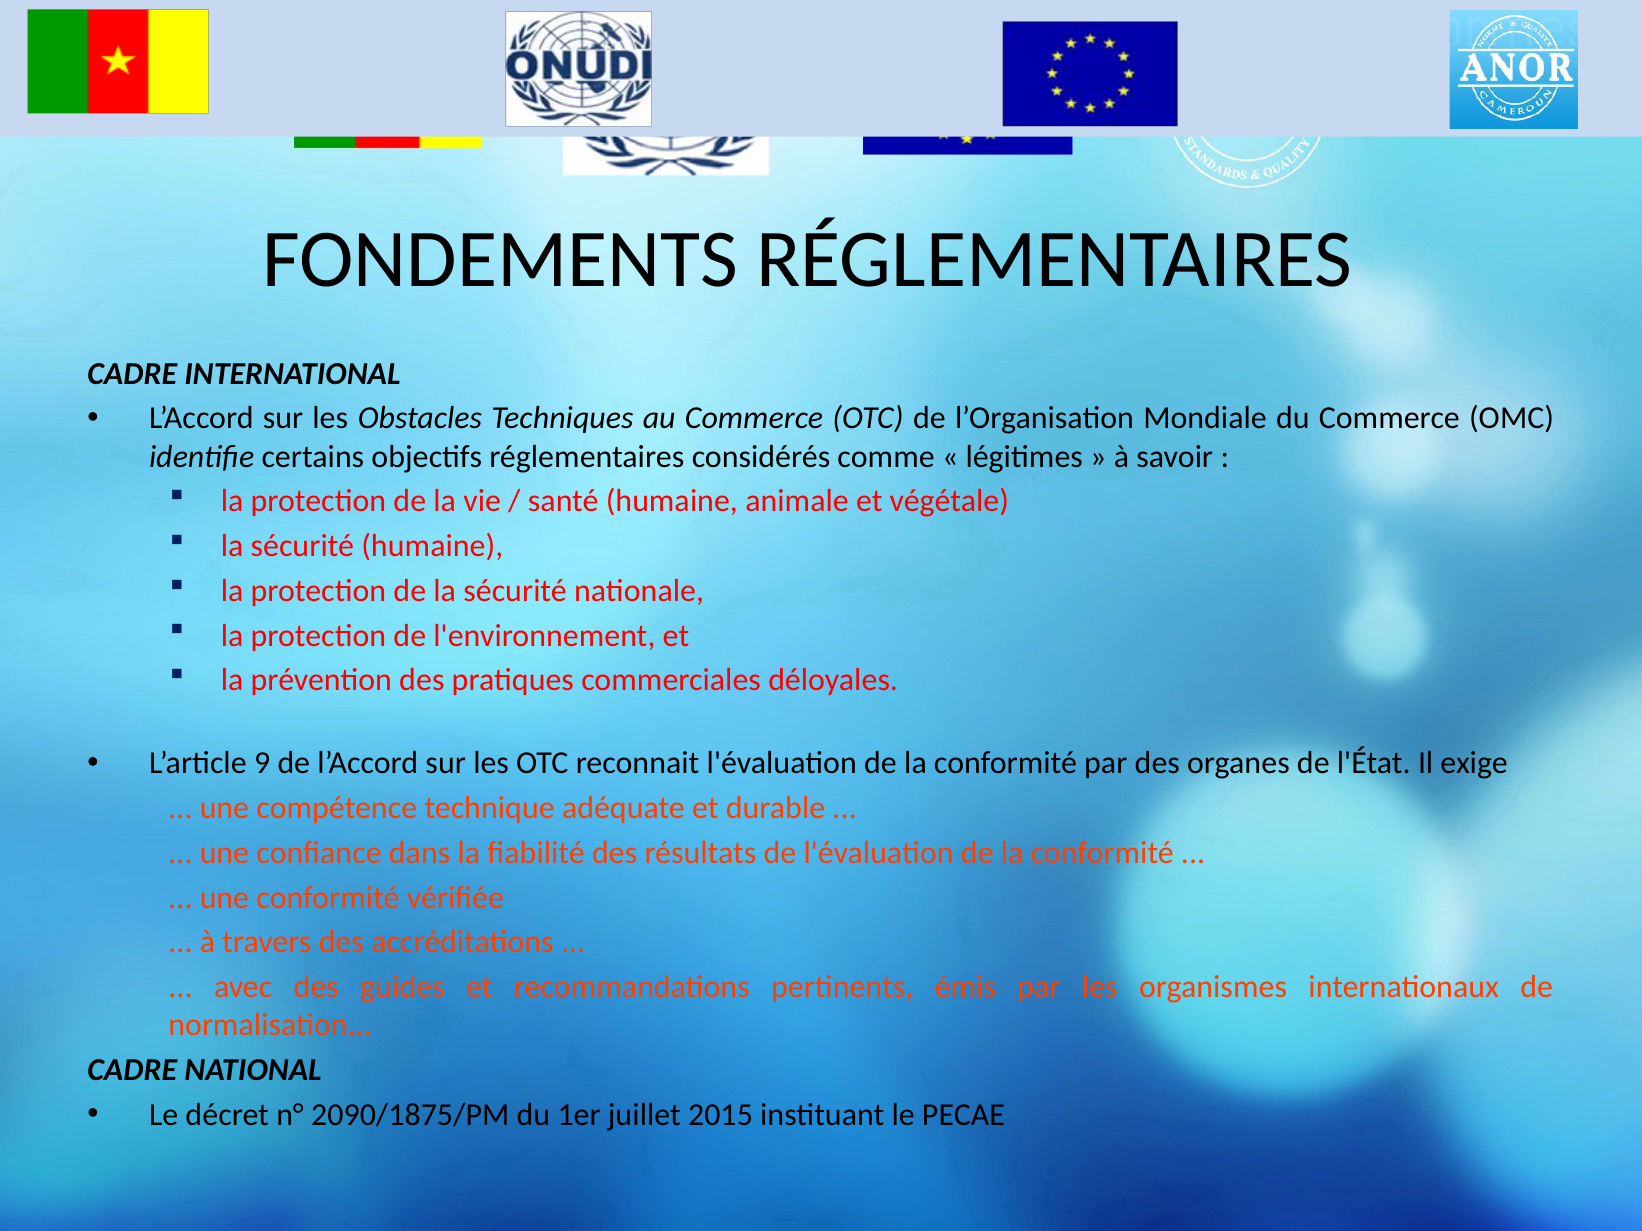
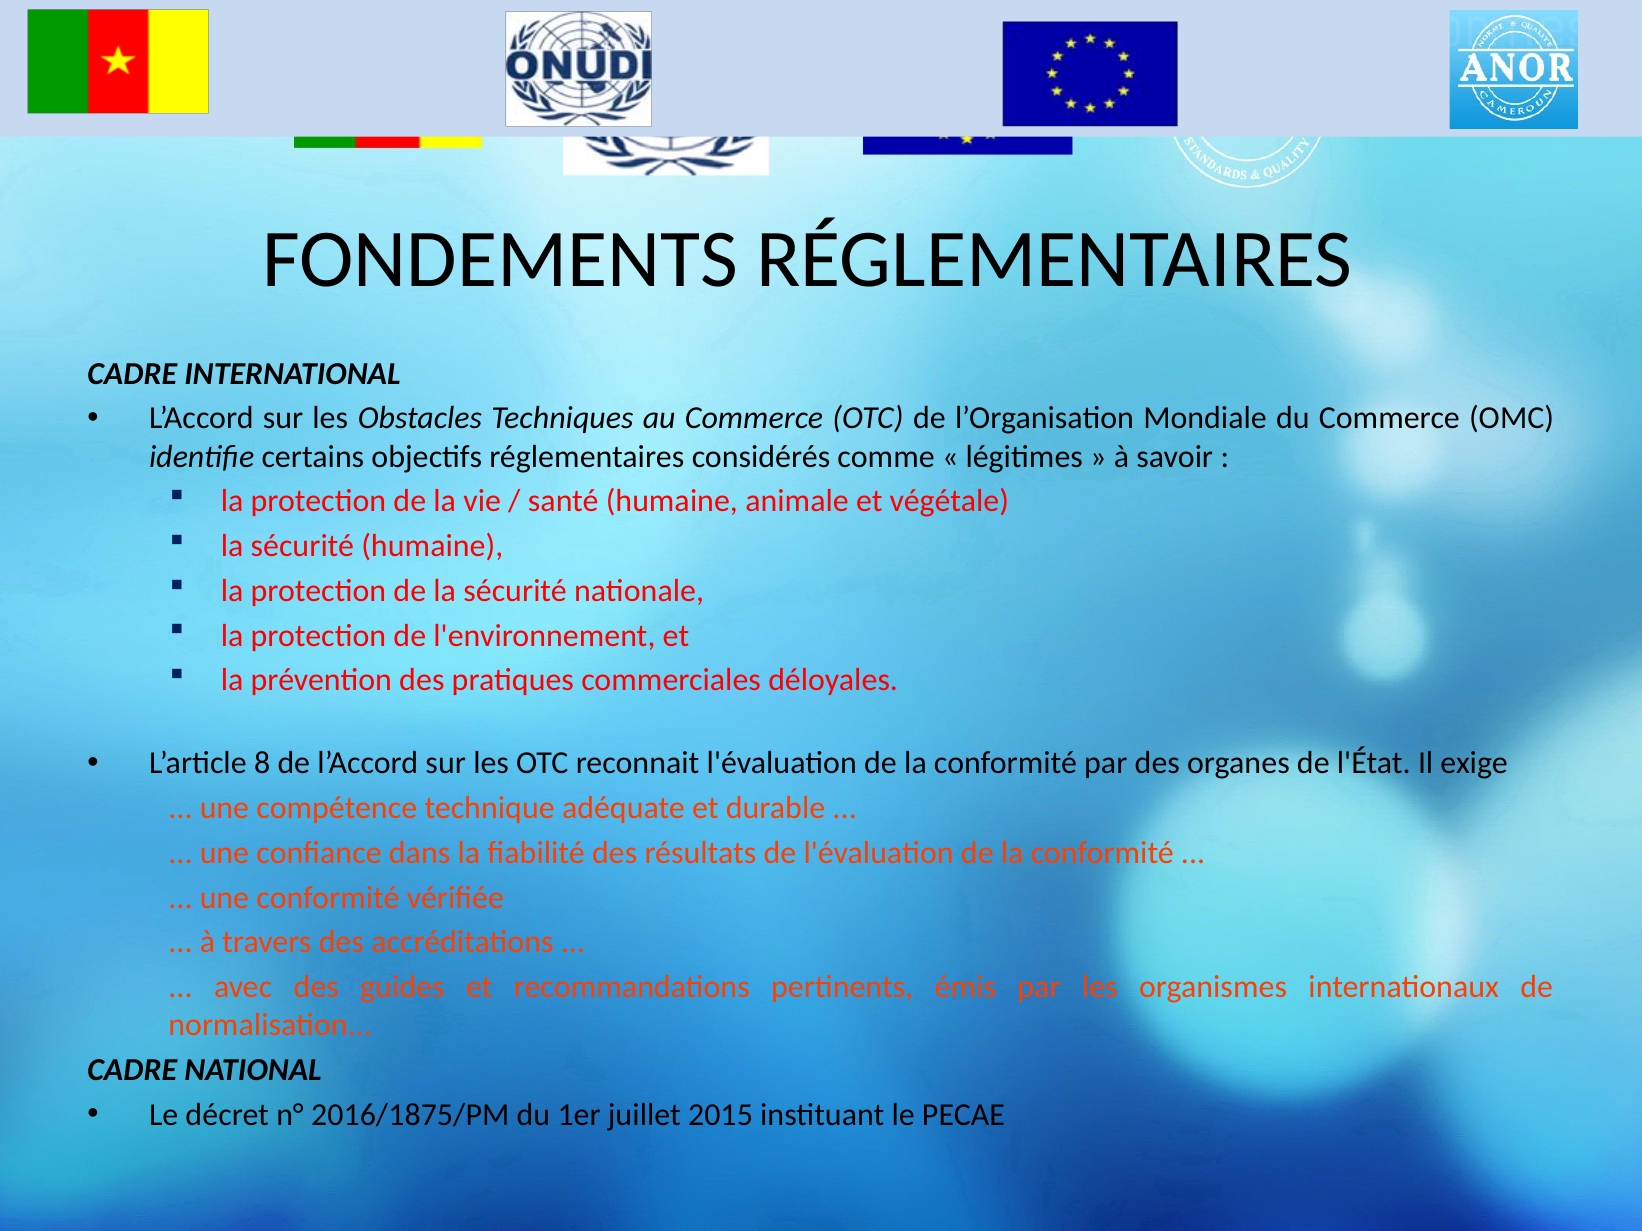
9: 9 -> 8 (262, 764)
2090/1875/PM: 2090/1875/PM -> 2016/1875/PM (410, 1115)
